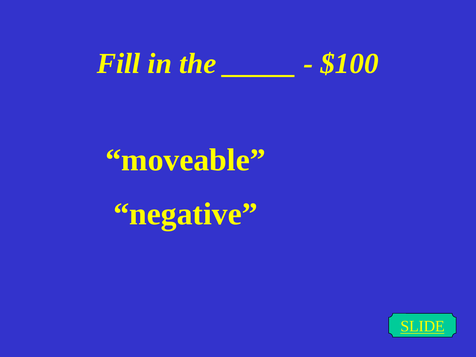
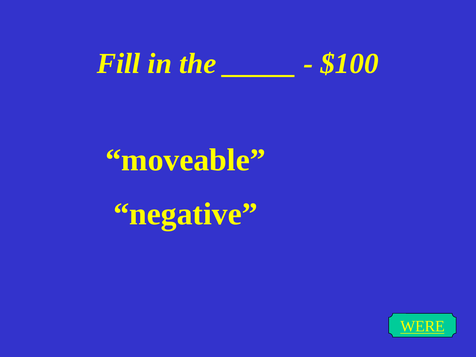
SLIDE: SLIDE -> WERE (423, 326)
